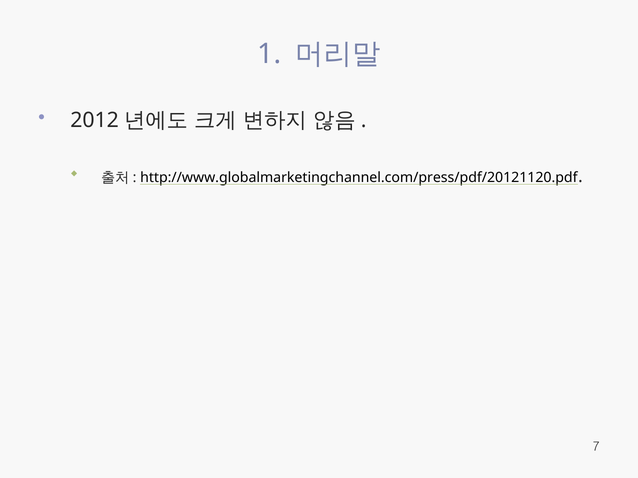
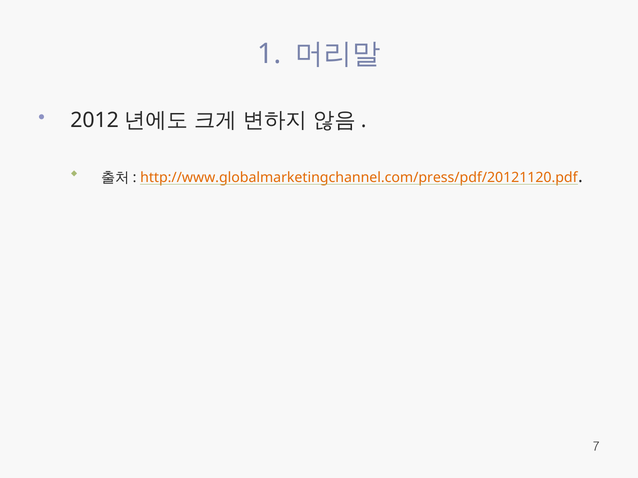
http://www.globalmarketingchannel.com/press/pdf/20121120.pdf colour: black -> orange (359, 178)
